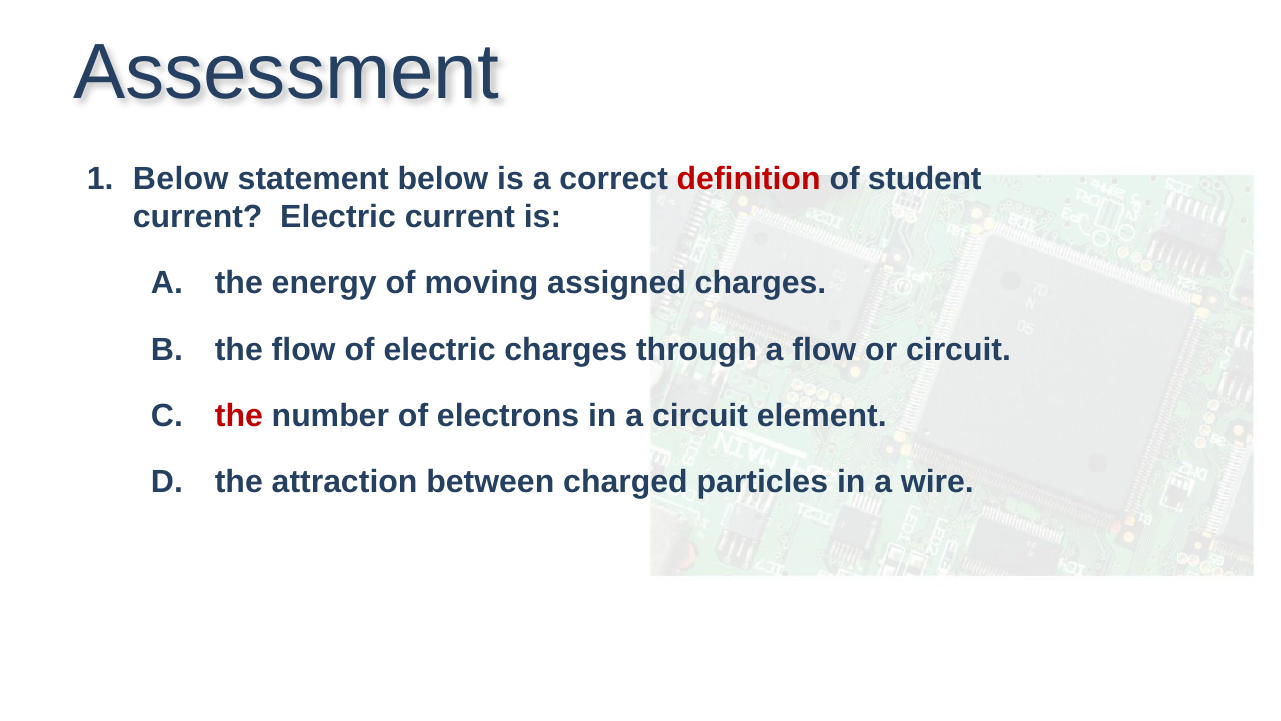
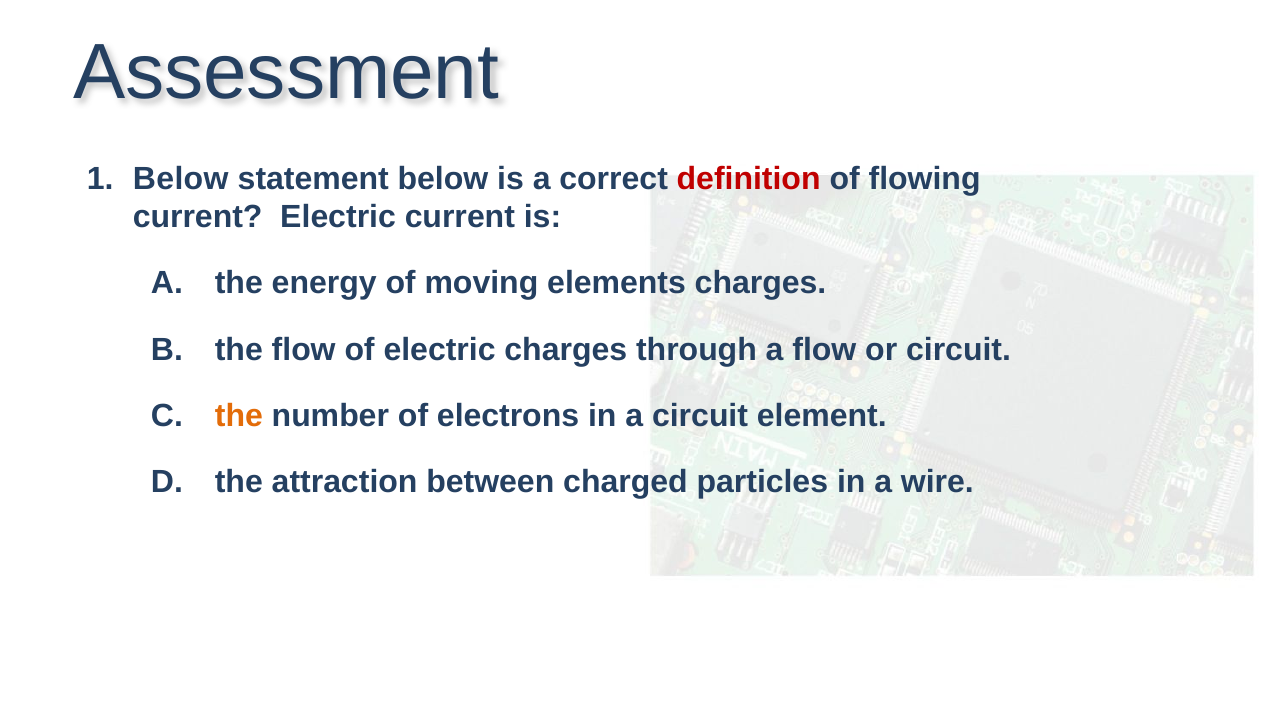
student: student -> flowing (925, 179)
assigned: assigned -> elements (617, 283)
the colour: red -> orange (239, 415)
